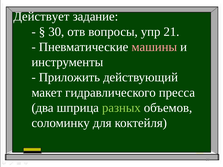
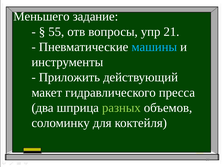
Действует: Действует -> Меньшего (41, 16)
30: 30 -> 55 (56, 32)
машины colour: pink -> light blue (154, 47)
